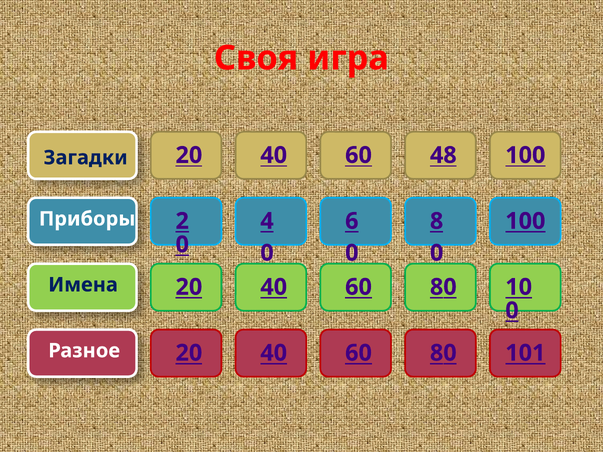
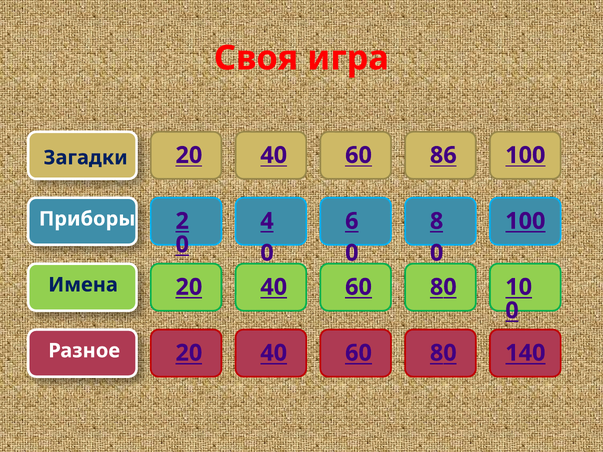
48: 48 -> 86 (443, 155)
101: 101 -> 140 (525, 353)
